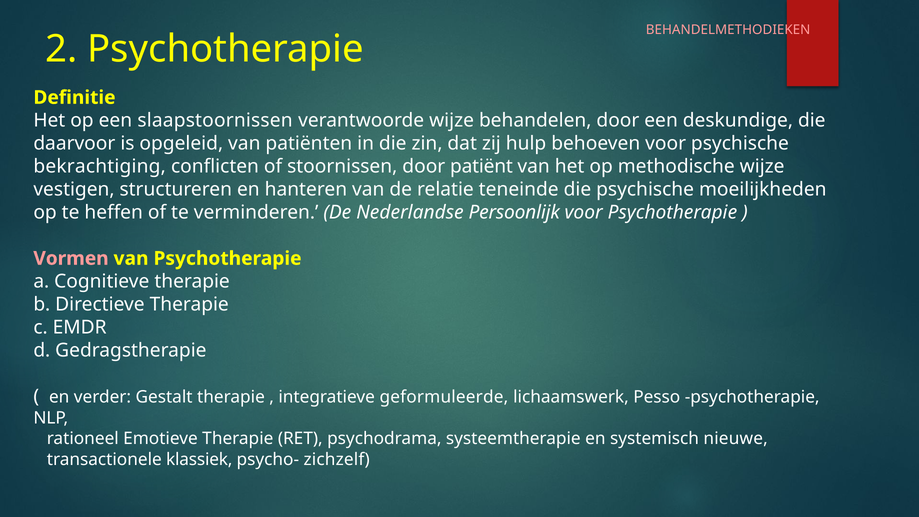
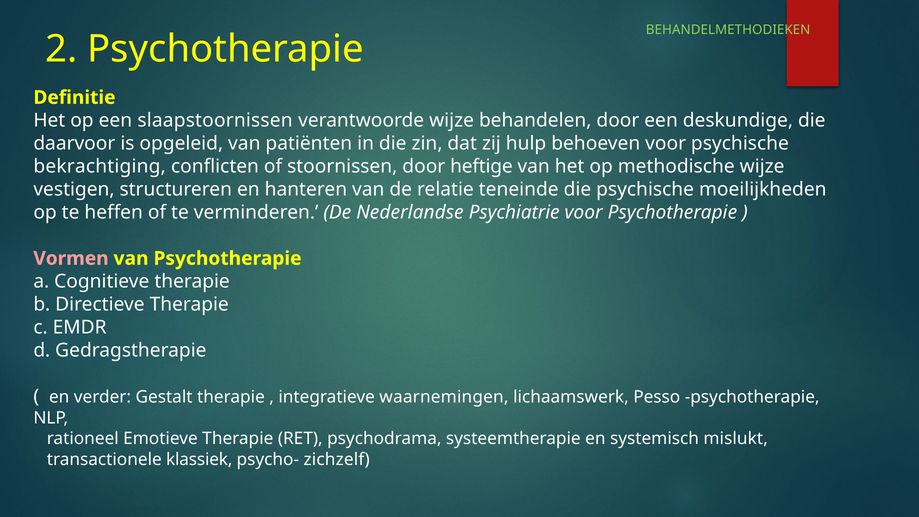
BEHANDELMETHODIEKEN colour: pink -> light green (728, 30)
patiënt: patiënt -> heftige (481, 166)
Persoonlijk: Persoonlijk -> Psychiatrie (514, 212)
geformuleerde: geformuleerde -> waarnemingen (444, 397)
nieuwe: nieuwe -> mislukt (736, 439)
